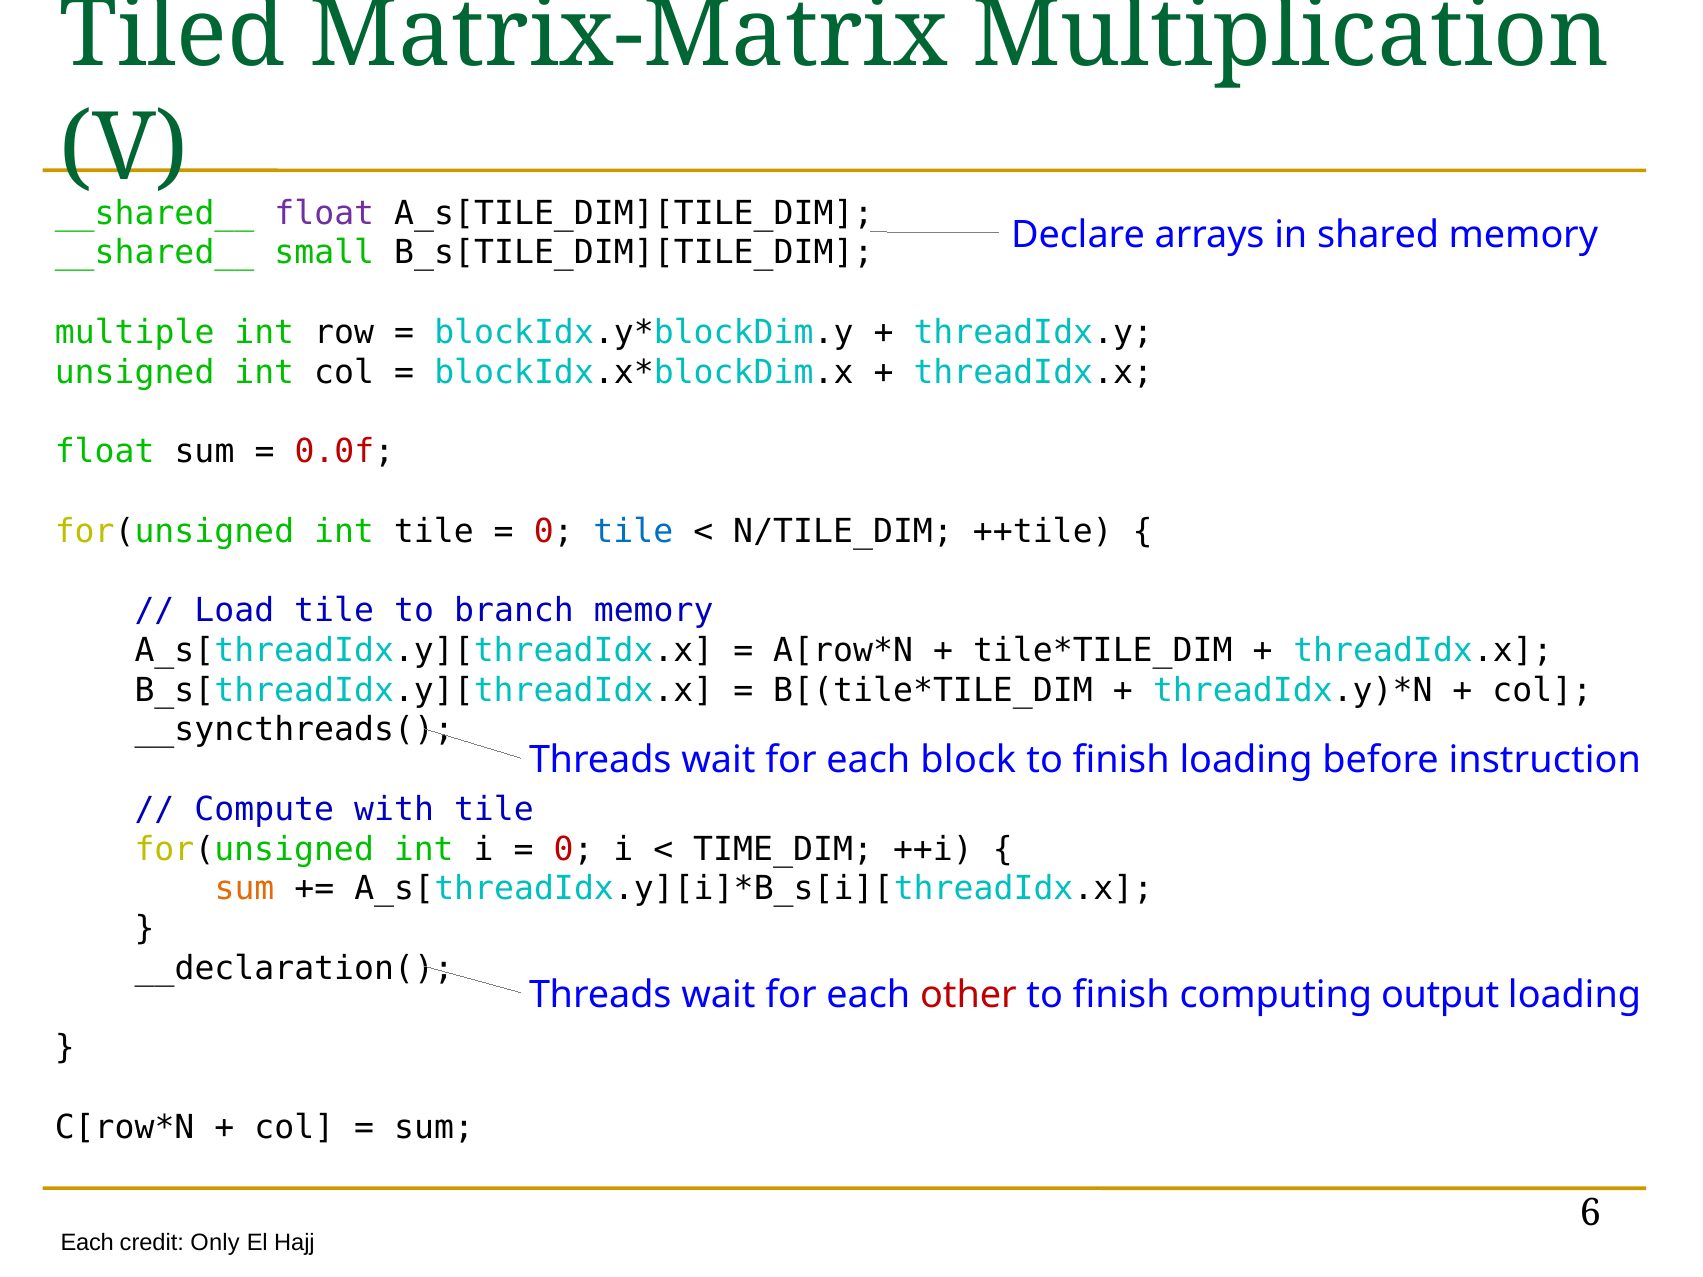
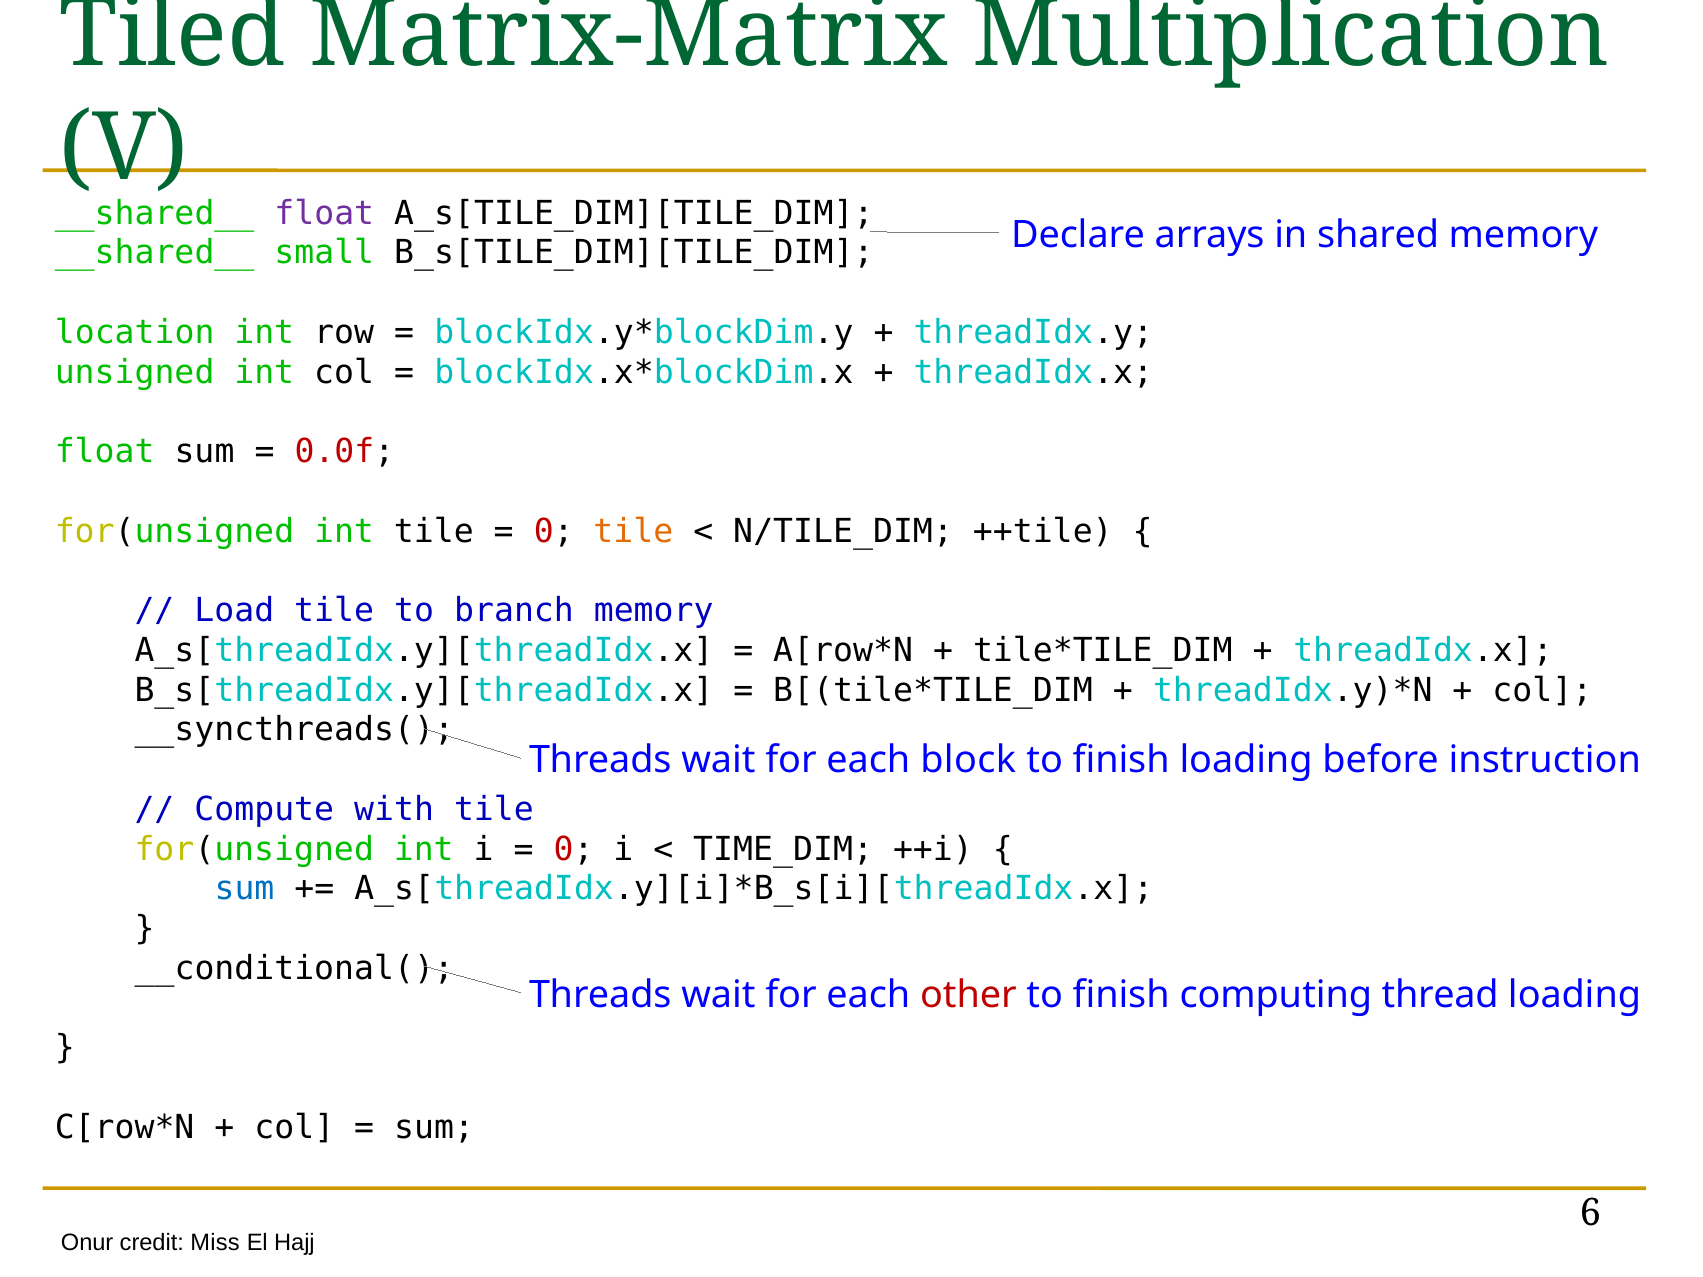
multiple: multiple -> location (135, 332)
tile colour: blue -> orange (633, 531)
sum colour: orange -> blue (244, 889)
__declaration(: __declaration( -> __conditional( (294, 969)
output: output -> thread (1440, 995)
Each: Each -> Onur (87, 1242)
Only: Only -> Miss (215, 1242)
